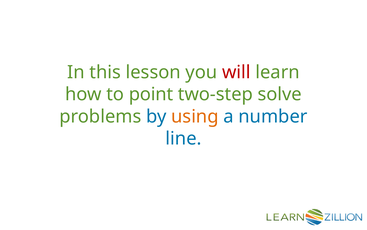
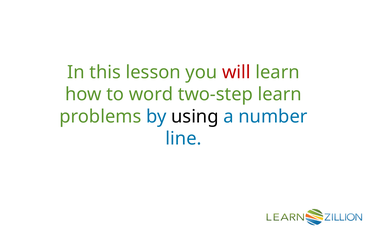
point: point -> word (151, 94)
two-step solve: solve -> learn (280, 94)
using colour: orange -> black (195, 116)
